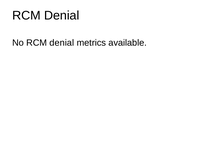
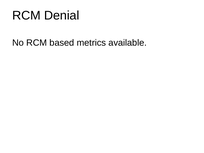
No RCM denial: denial -> based (62, 43)
